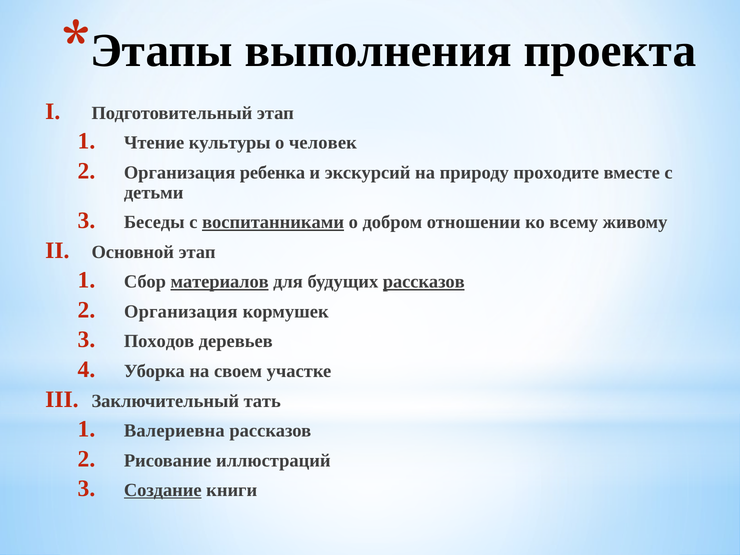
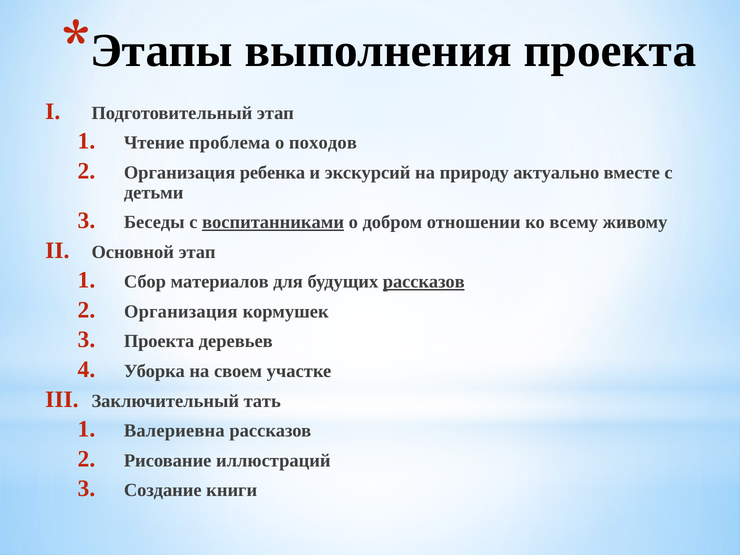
культуры: культуры -> проблема (230, 143)
человек: человек -> походов (323, 143)
проходите: проходите -> актуально (556, 172)
материалов underline: present -> none (220, 282)
Походов: Походов -> Проекта (159, 341)
Создание underline: present -> none (163, 490)
